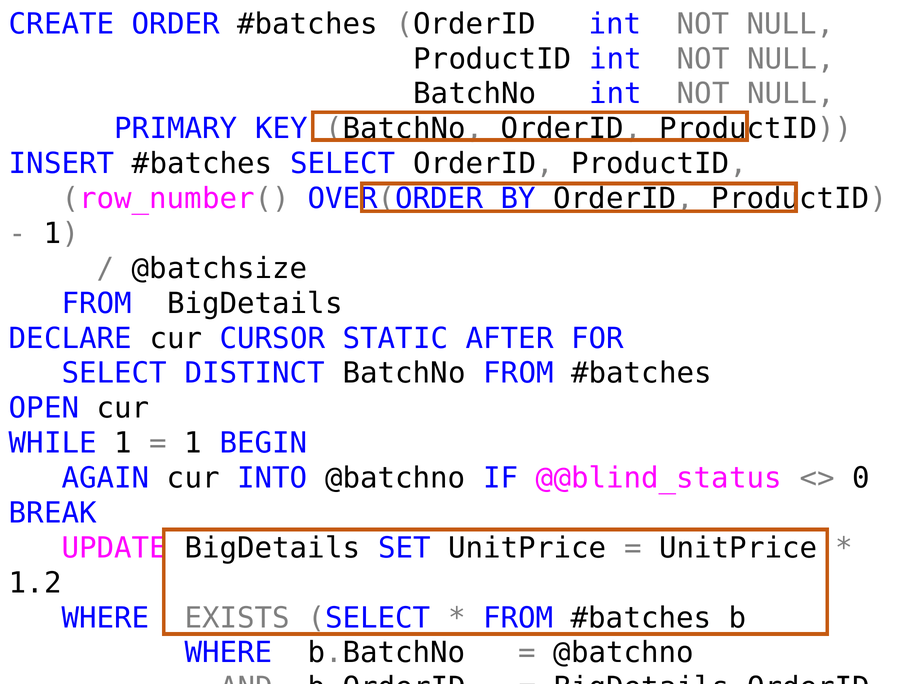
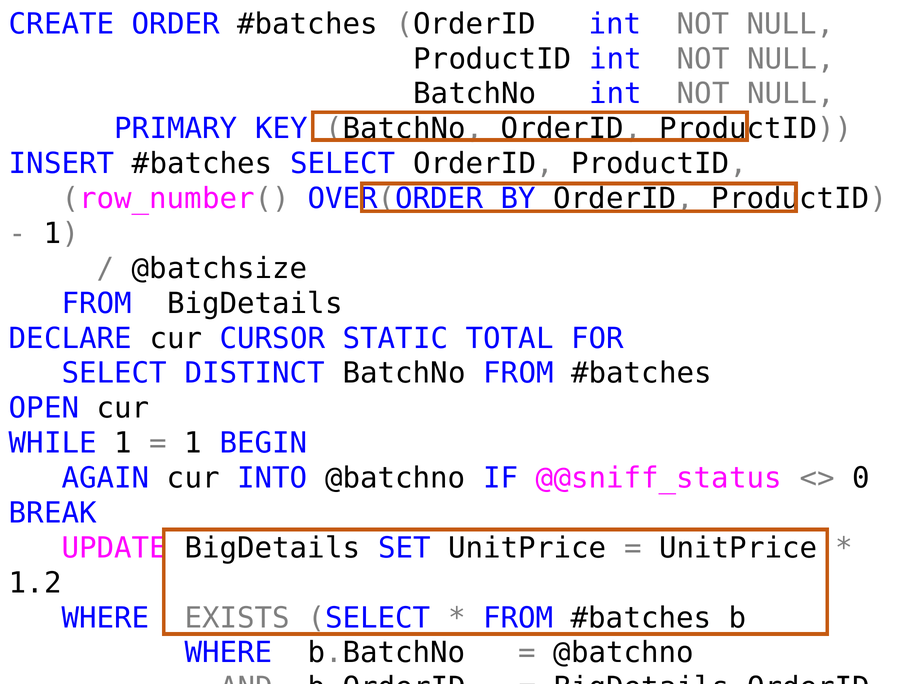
AFTER: AFTER -> TOTAL (510, 339)
@@blind_status: @@blind_status -> @@sniff_status (659, 479)
